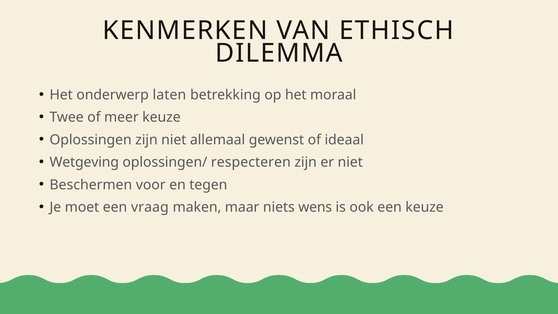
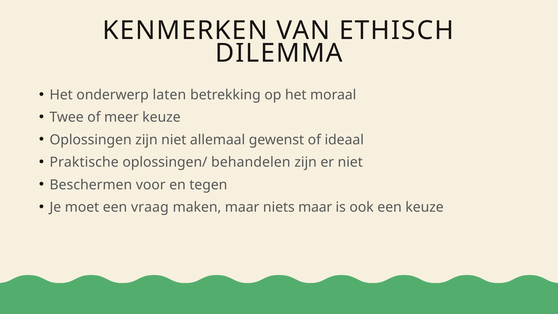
Wetgeving: Wetgeving -> Praktische (84, 162)
respecteren: respecteren -> behandelen (251, 162)
niets wens: wens -> maar (315, 207)
